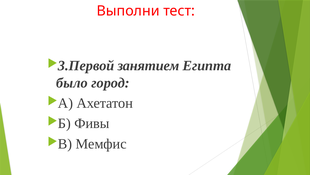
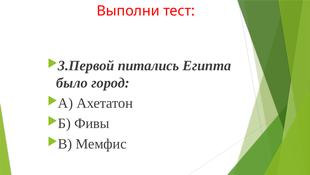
занятием: занятием -> питались (148, 65)
